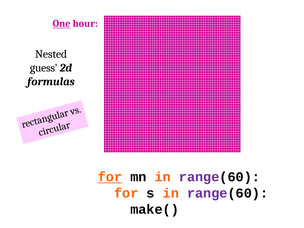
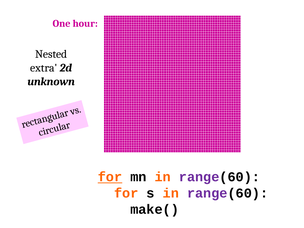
One underline: present -> none (62, 24)
guess: guess -> extra (44, 68)
formulas: formulas -> unknown (51, 82)
